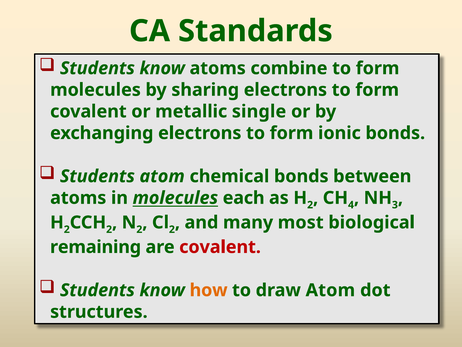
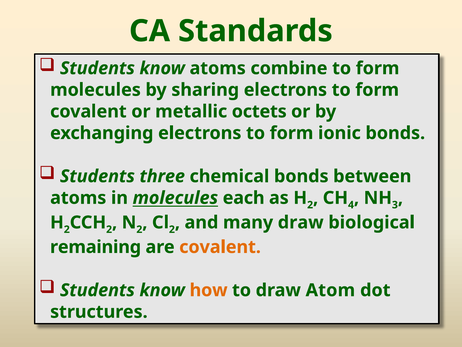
single: single -> octets (259, 111)
Students atom: atom -> three (162, 176)
many most: most -> draw (301, 222)
covalent colour: red -> orange (220, 247)
